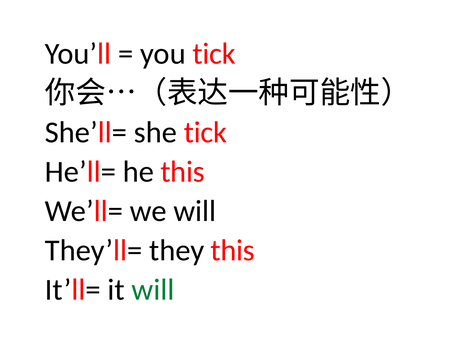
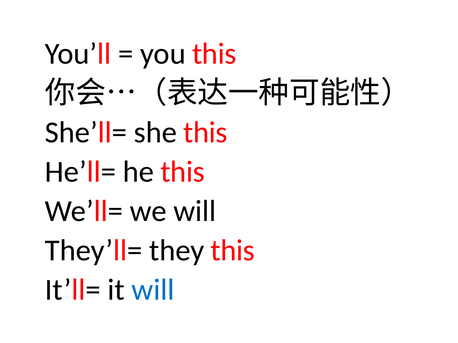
you tick: tick -> this (214, 54)
she tick: tick -> this (205, 133)
will colour: green -> blue (153, 290)
